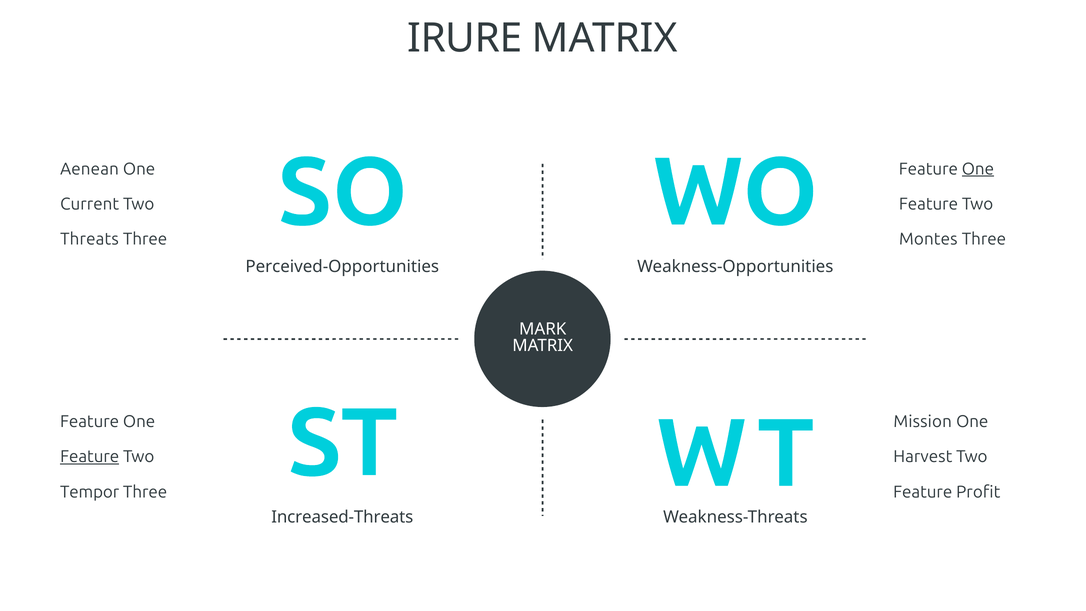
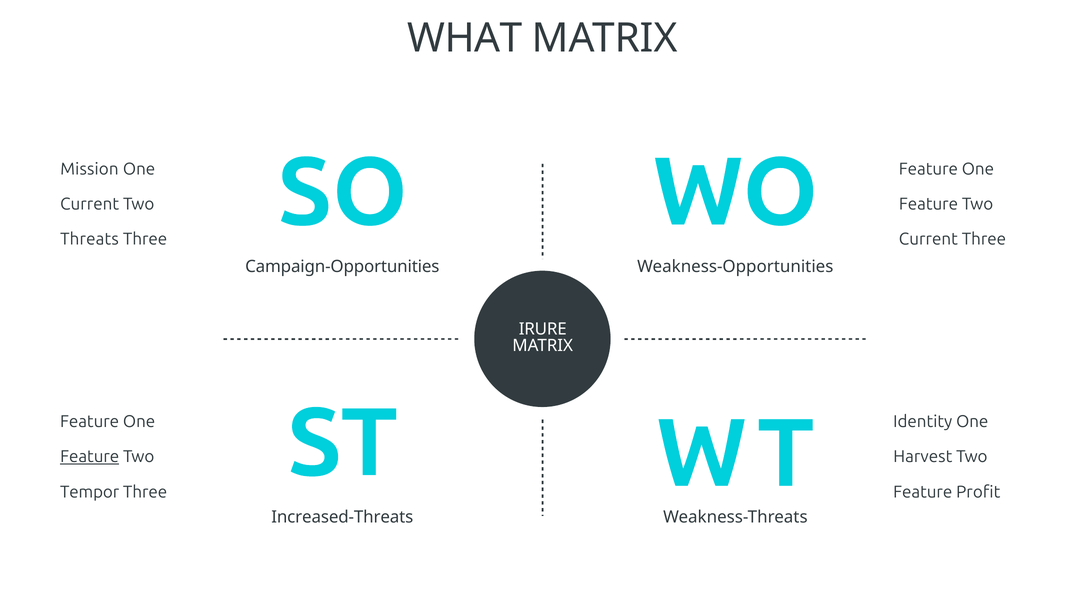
IRURE: IRURE -> WHAT (465, 38)
Aenean: Aenean -> Mission (89, 169)
One underline: present -> none (978, 169)
Montes: Montes -> Current (928, 239)
Perceived-Opportunities: Perceived-Opportunities -> Campaign-Opportunities (342, 267)
MARK: MARK -> IRURE (543, 329)
Mission: Mission -> Identity (923, 422)
